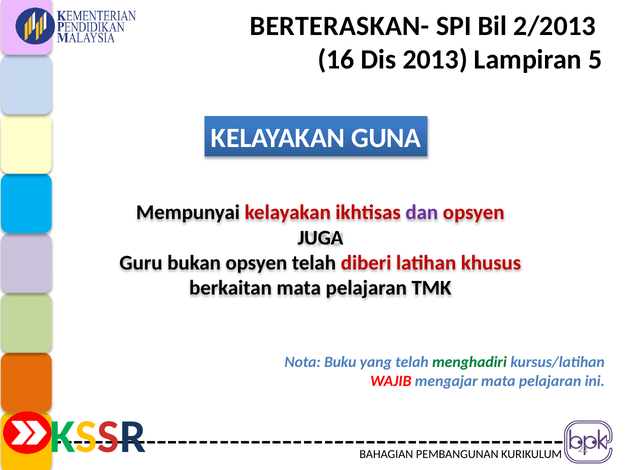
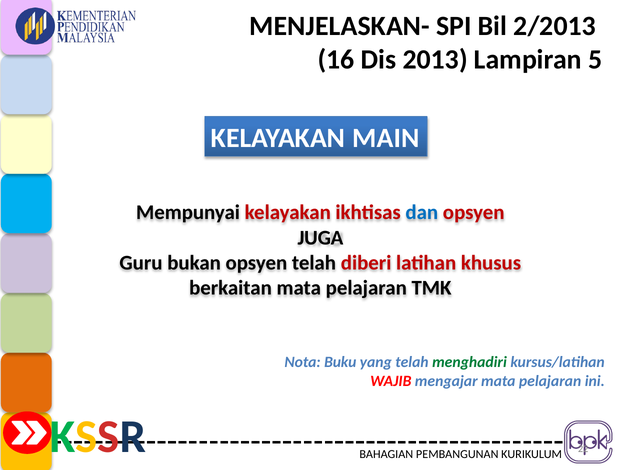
BERTERASKAN-: BERTERASKAN- -> MENJELASKAN- (340, 26)
GUNA: GUNA -> MAIN (386, 138)
dan colour: purple -> blue (422, 212)
